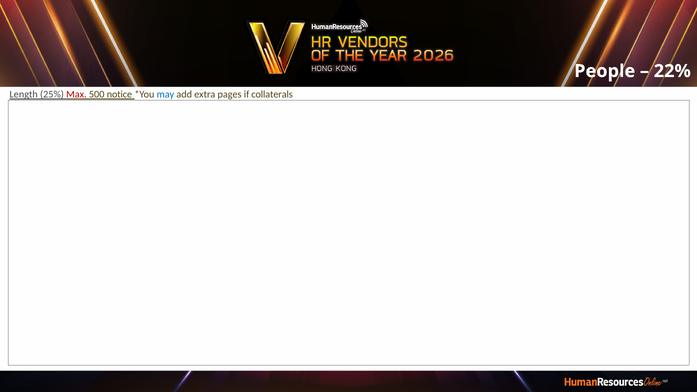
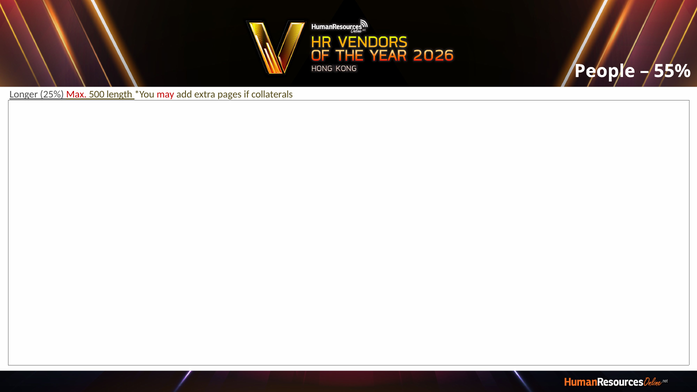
22%: 22% -> 55% (672, 71)
Length: Length -> Longer (24, 94)
notice: notice -> length (119, 94)
may colour: blue -> red (165, 94)
